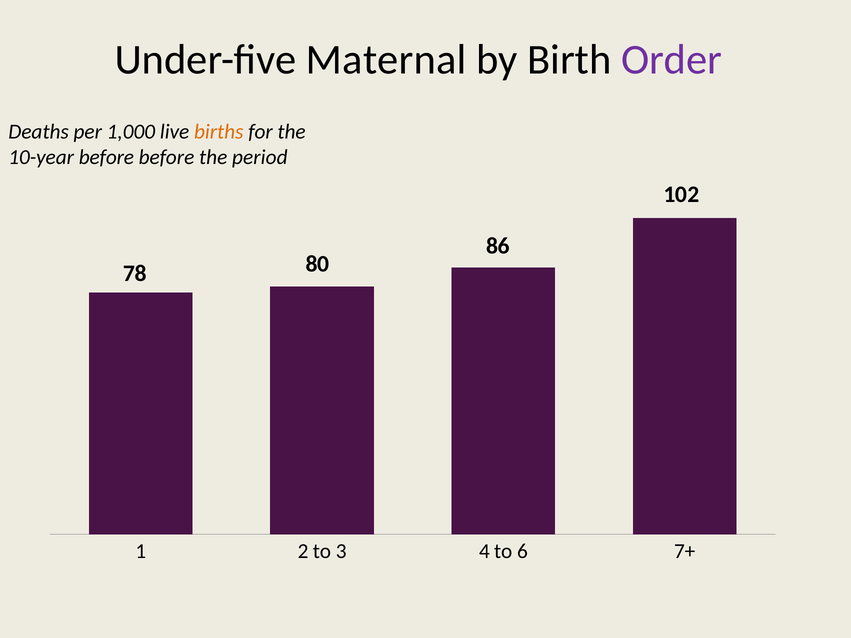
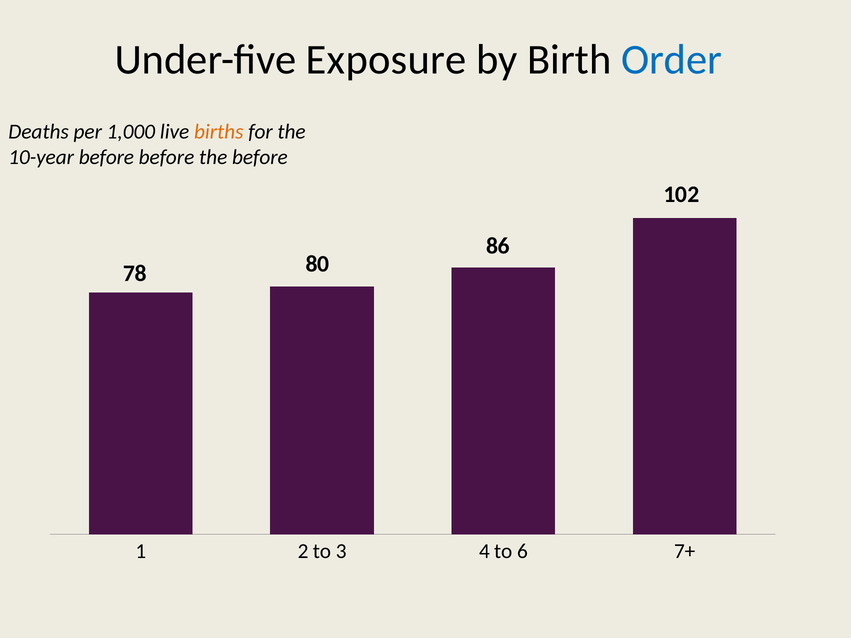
Maternal: Maternal -> Exposure (386, 60)
Order colour: purple -> blue (671, 60)
the period: period -> before (260, 157)
